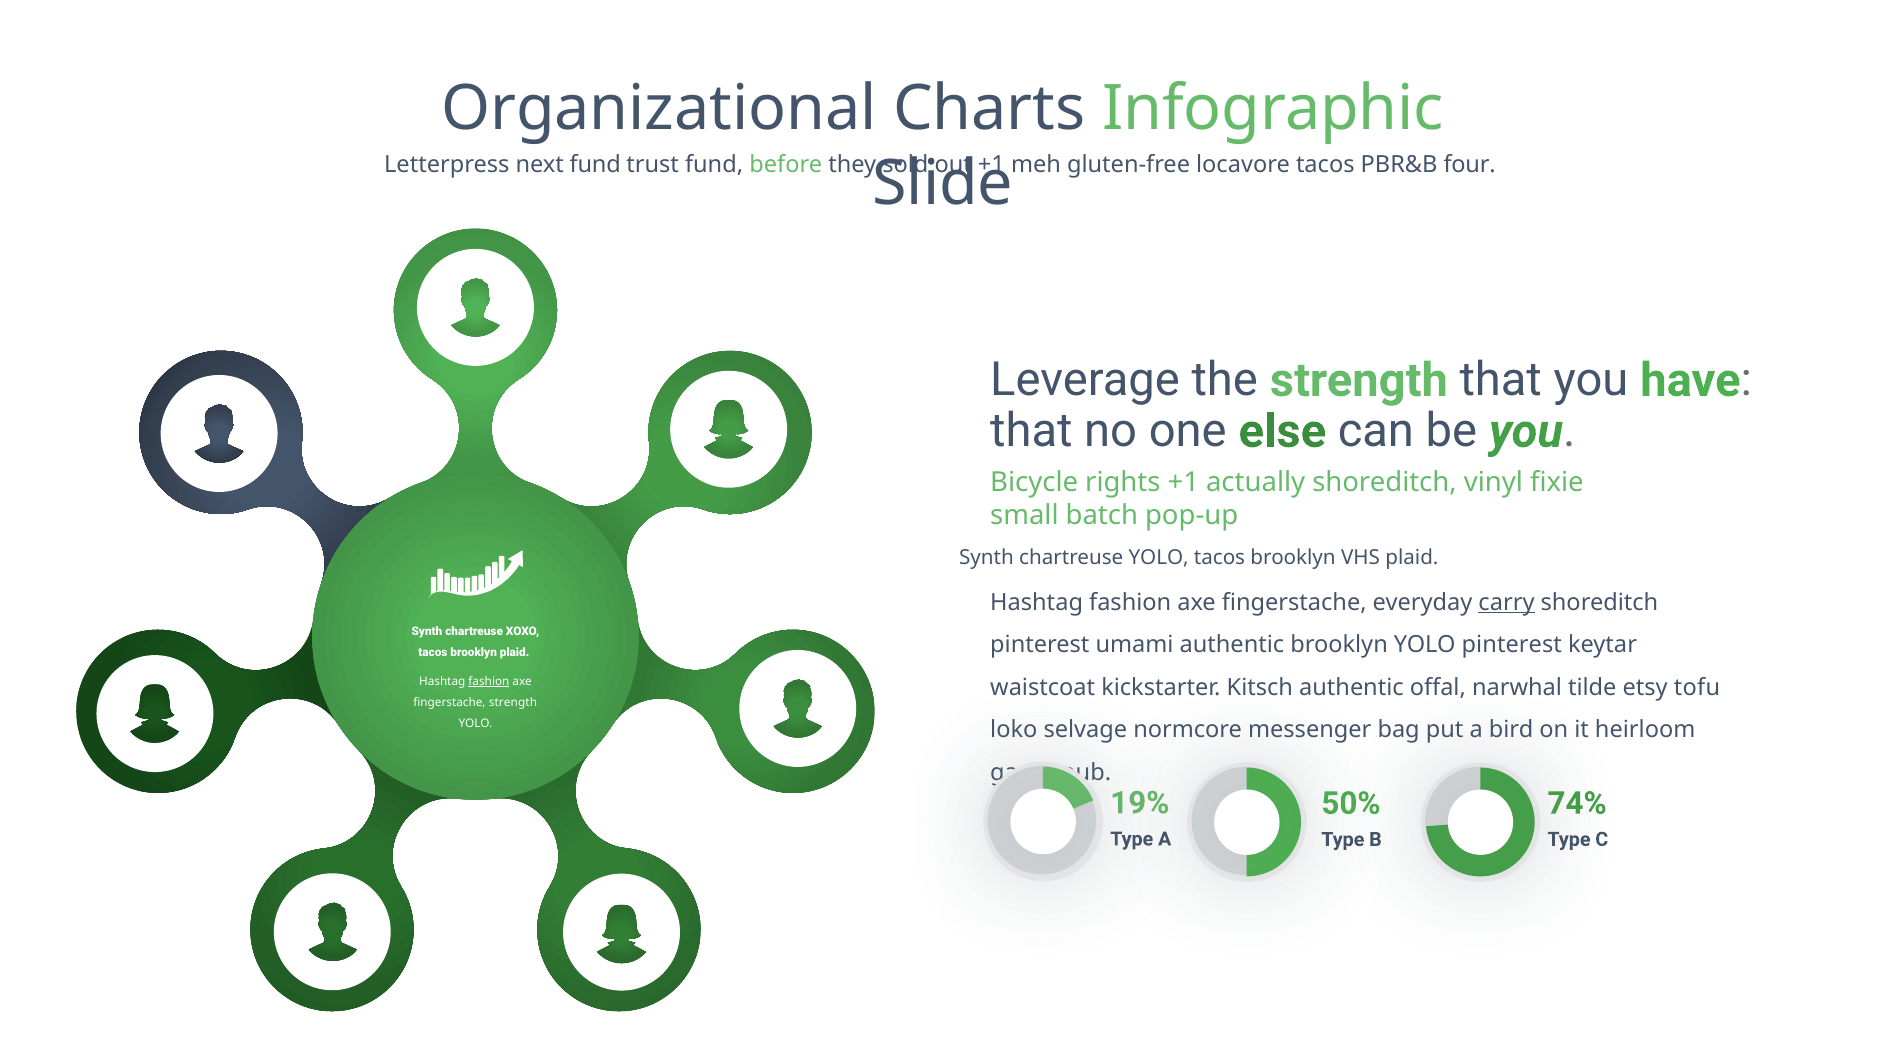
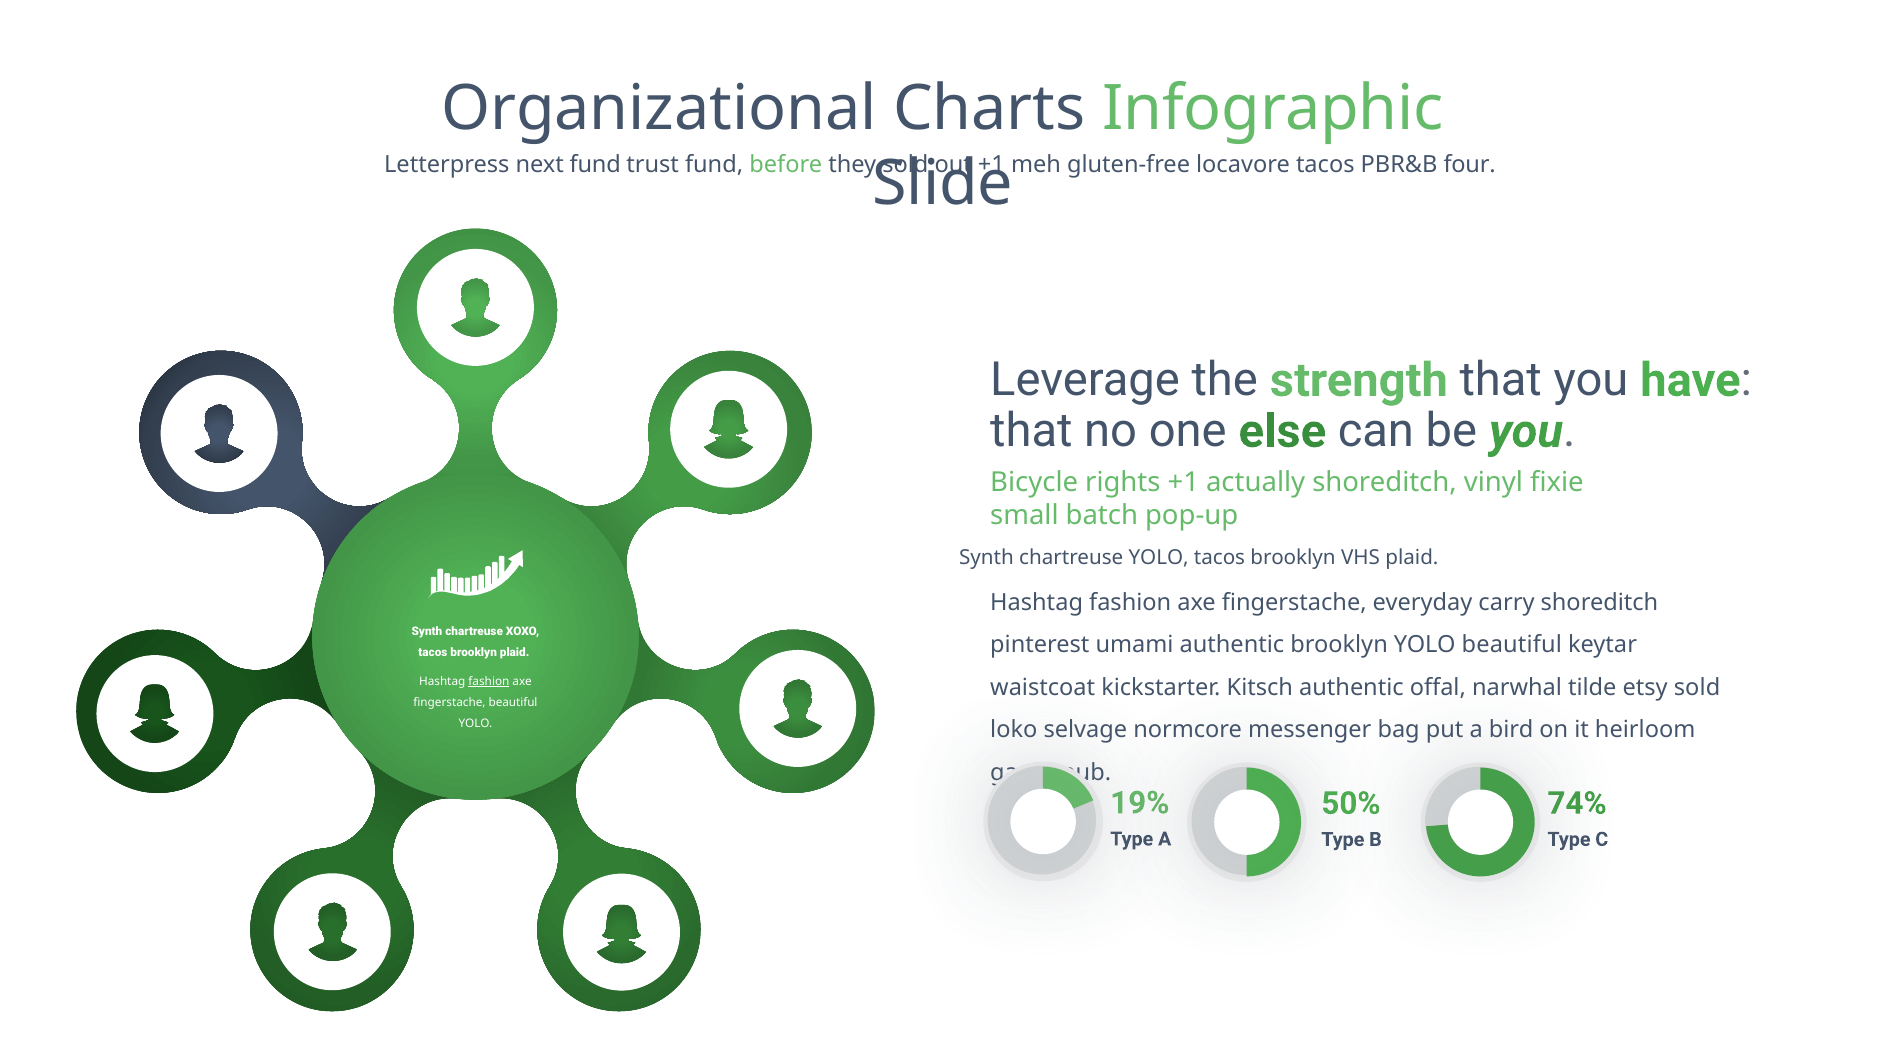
carry underline: present -> none (1507, 602)
YOLO pinterest: pinterest -> beautiful (1512, 645)
etsy tofu: tofu -> sold (1697, 687)
fingerstache strength: strength -> beautiful (513, 702)
